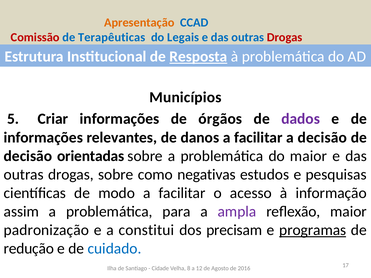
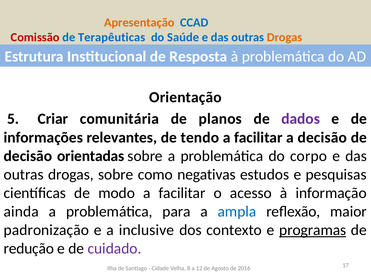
Legais: Legais -> Saúde (183, 37)
Drogas colour: red -> orange (285, 37)
Resposta underline: present -> none (198, 57)
Municípios: Municípios -> Orientação (185, 97)
Criar informações: informações -> comunitária (119, 119)
órgãos: órgãos -> planos (220, 119)
danos: danos -> tendo (200, 138)
do maior: maior -> corpo (308, 156)
assim: assim -> ainda (21, 212)
ampla colour: purple -> blue (237, 212)
constitui: constitui -> inclusive (146, 230)
precisam: precisam -> contexto (234, 230)
cuidado colour: blue -> purple (115, 249)
